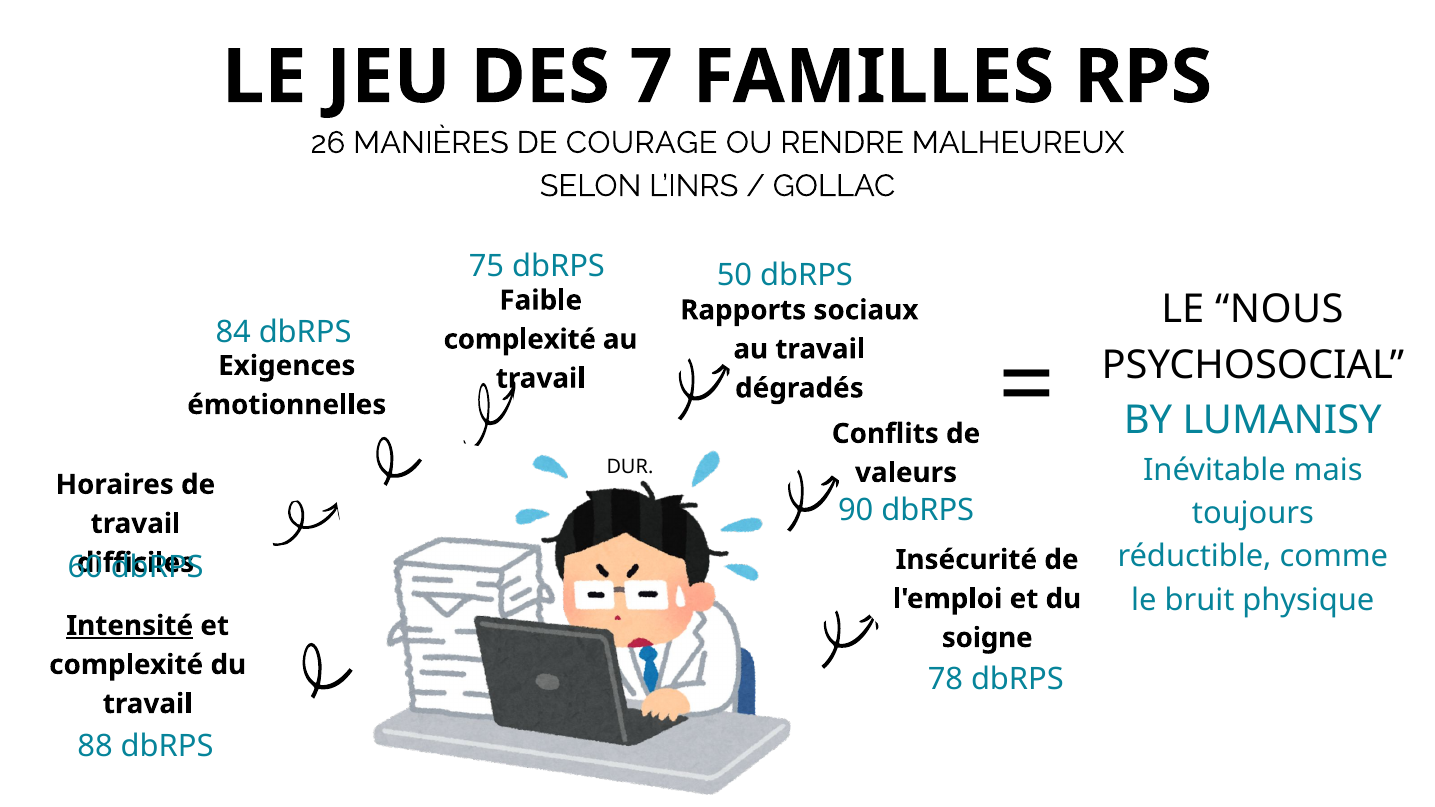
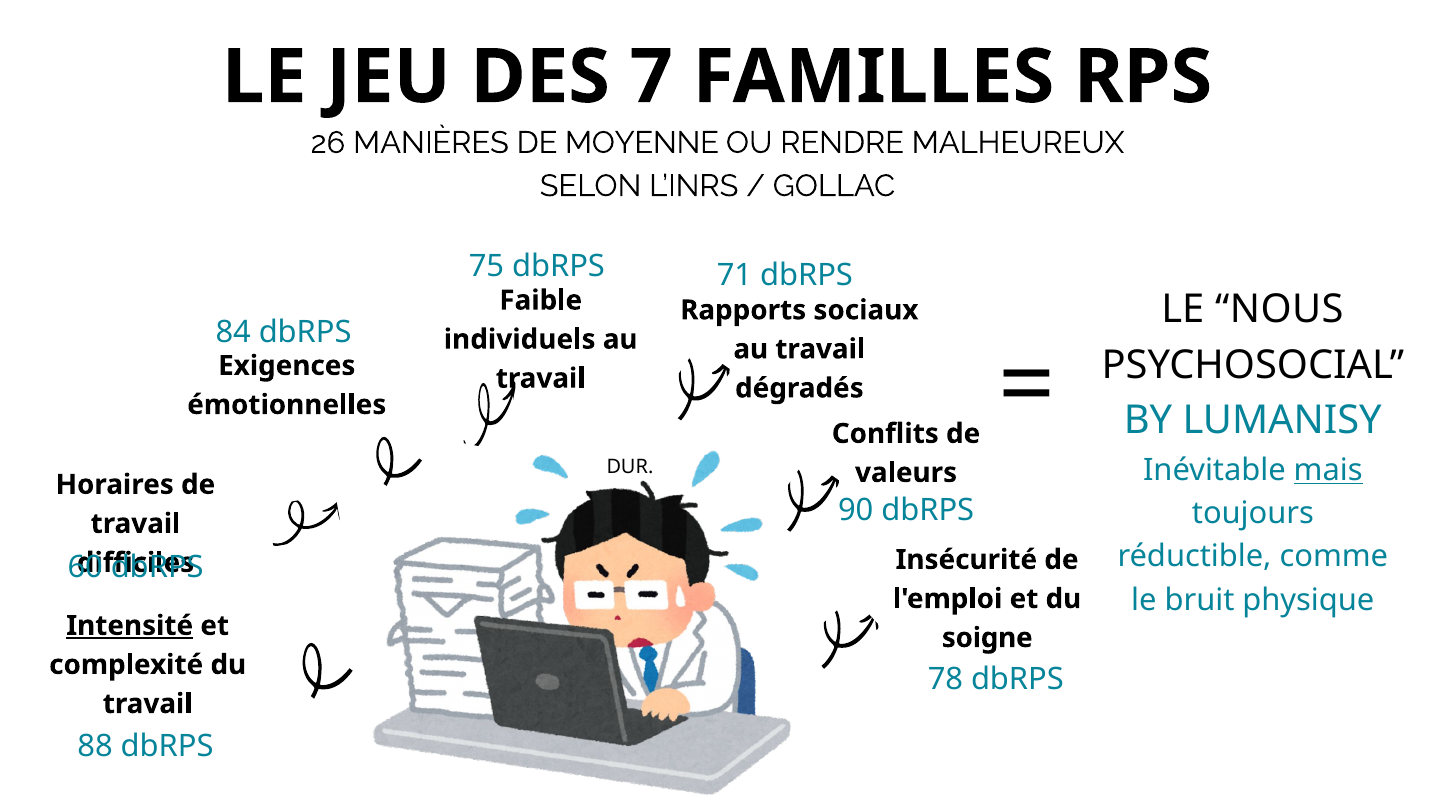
COURAGE: COURAGE -> MOYENNE (642, 143)
50: 50 -> 71 (735, 275)
complexité: complexité -> individuels (520, 340)
mais underline: none -> present (1328, 470)
